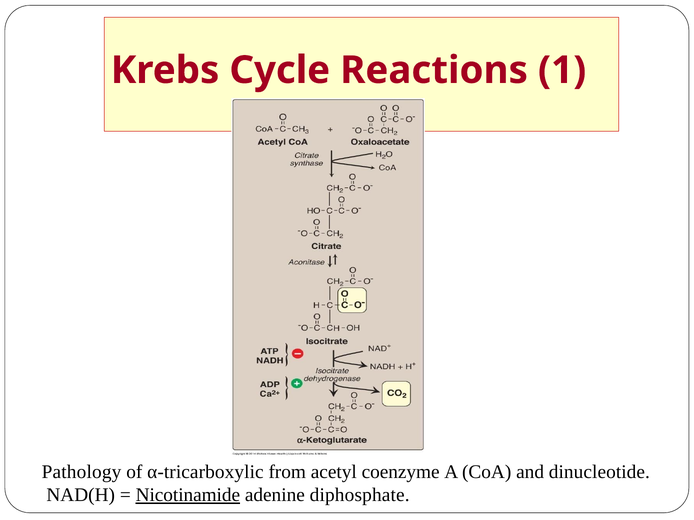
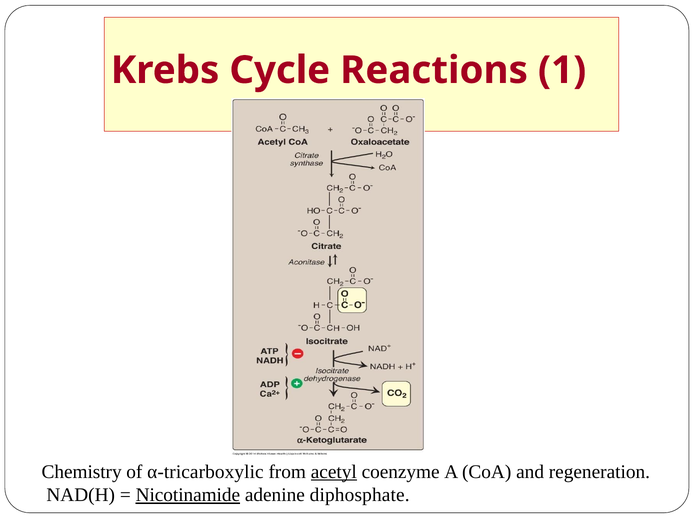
Pathology: Pathology -> Chemistry (82, 472)
acetyl underline: none -> present (334, 472)
dinucleotide: dinucleotide -> regeneration (599, 472)
